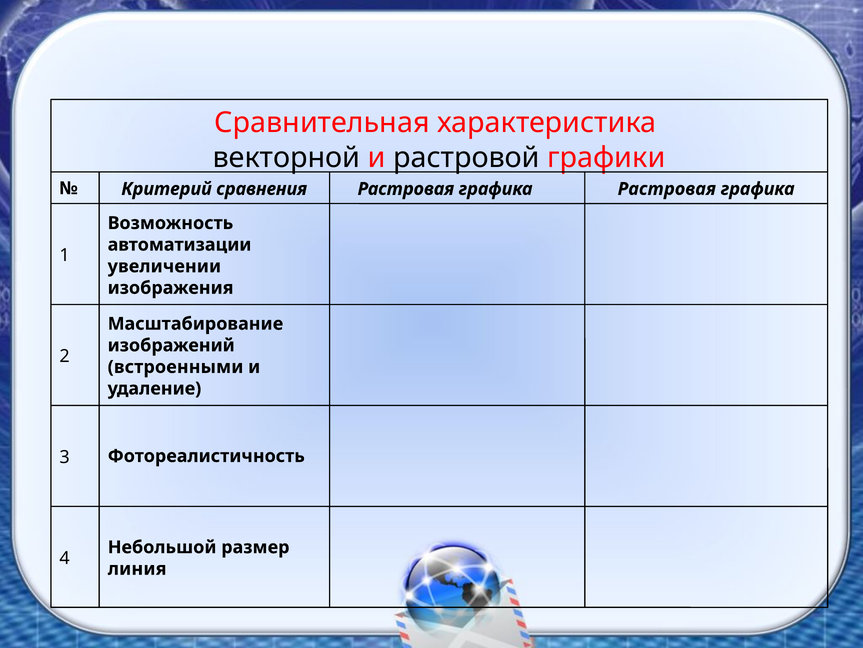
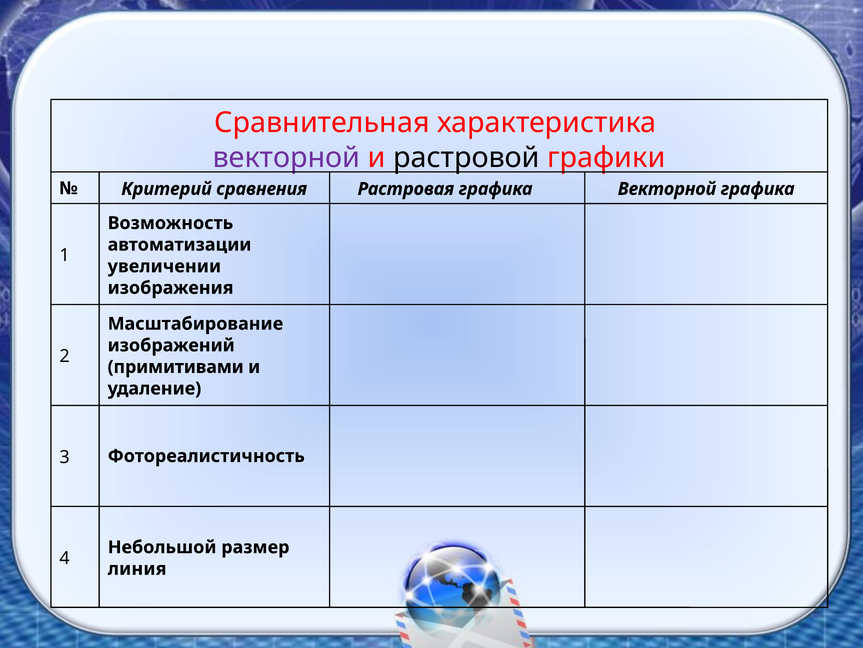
векторной colour: black -> purple (287, 157)
Растровая: Растровая -> Векторной (667, 189)
встроенными: встроенными -> примитивами (176, 367)
